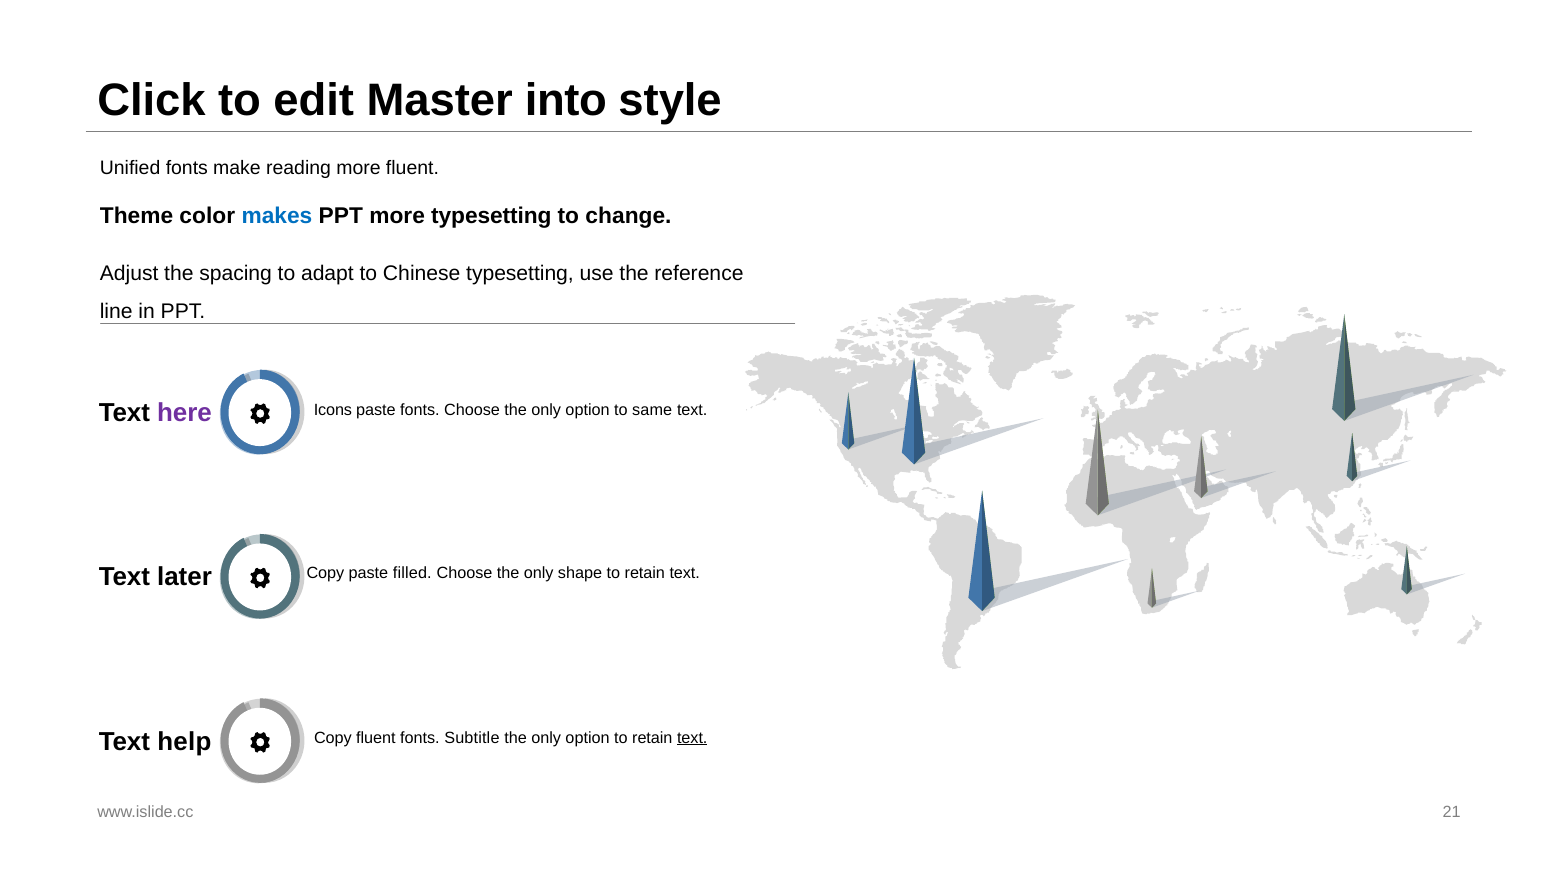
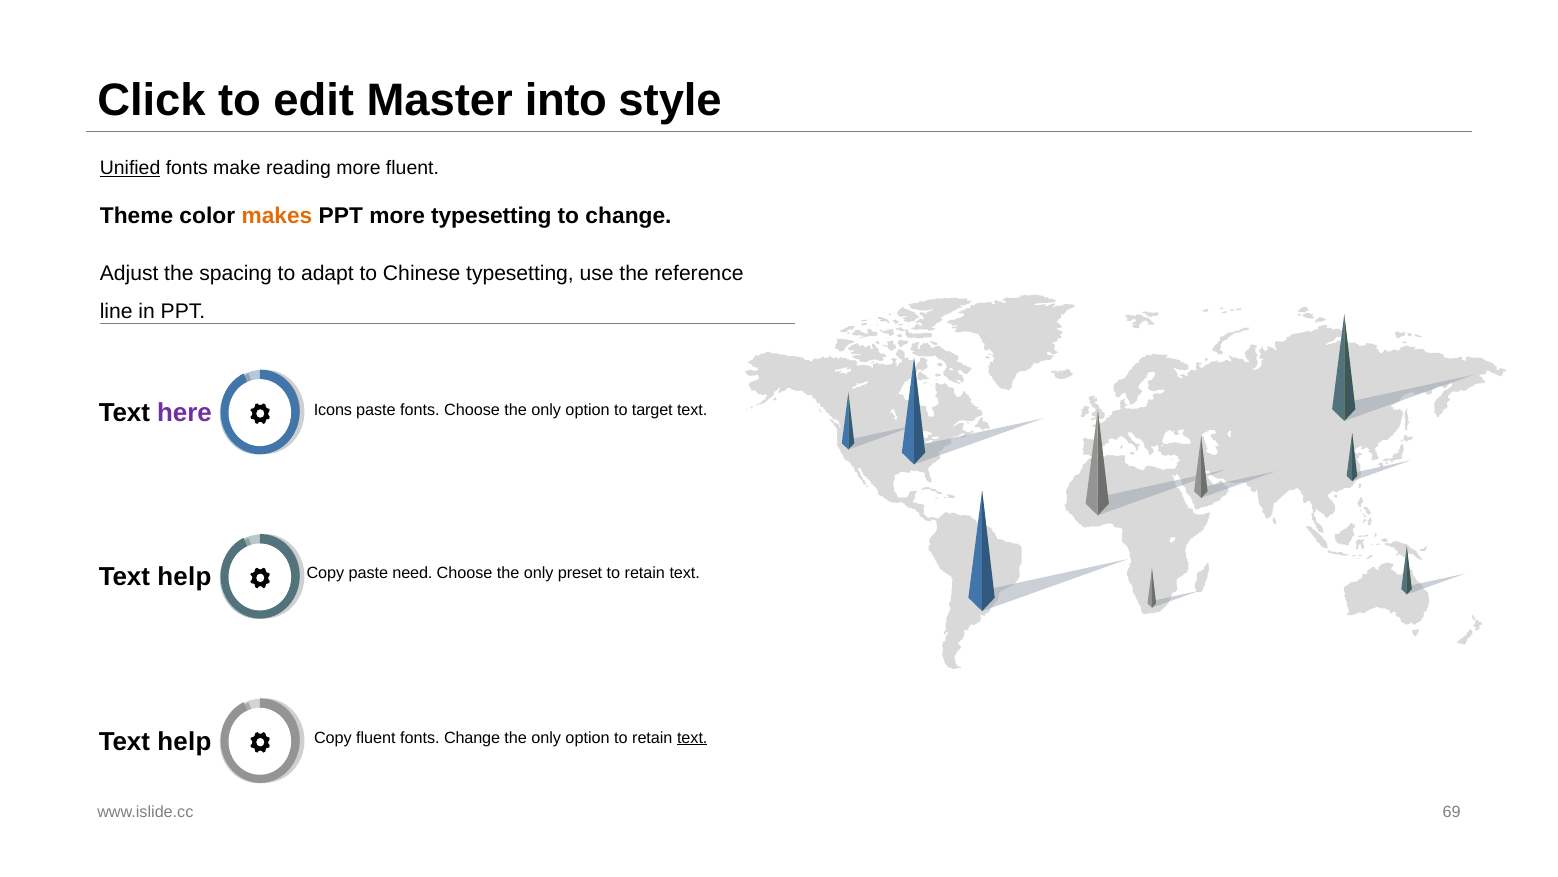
Unified underline: none -> present (130, 168)
makes colour: blue -> orange (277, 215)
same: same -> target (652, 410)
later: later -> help (184, 577)
filled: filled -> need (412, 573)
shape: shape -> preset (580, 573)
fonts Subtitle: Subtitle -> Change (472, 737)
21: 21 -> 69 (1452, 812)
